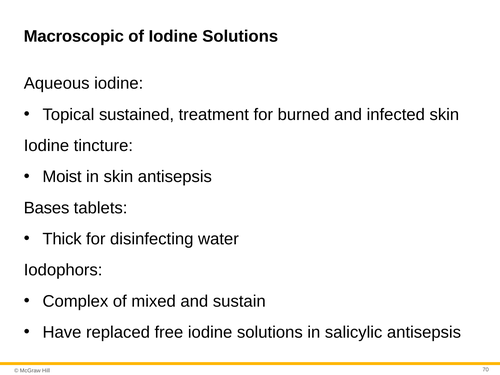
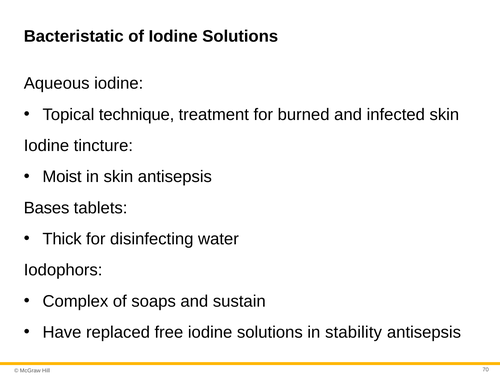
Macroscopic: Macroscopic -> Bacteristatic (74, 36)
sustained: sustained -> technique (137, 115)
mixed: mixed -> soaps (154, 301)
salicylic: salicylic -> stability (354, 332)
